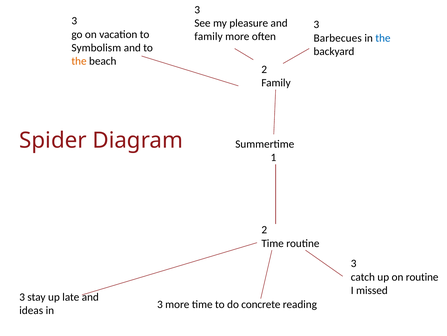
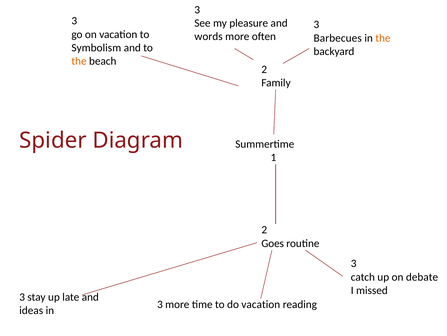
family: family -> words (209, 36)
the colour: blue -> orange (383, 38)
Time: Time -> Goes (273, 243)
on routine: routine -> debate (422, 276)
do concrete: concrete -> vacation (261, 304)
